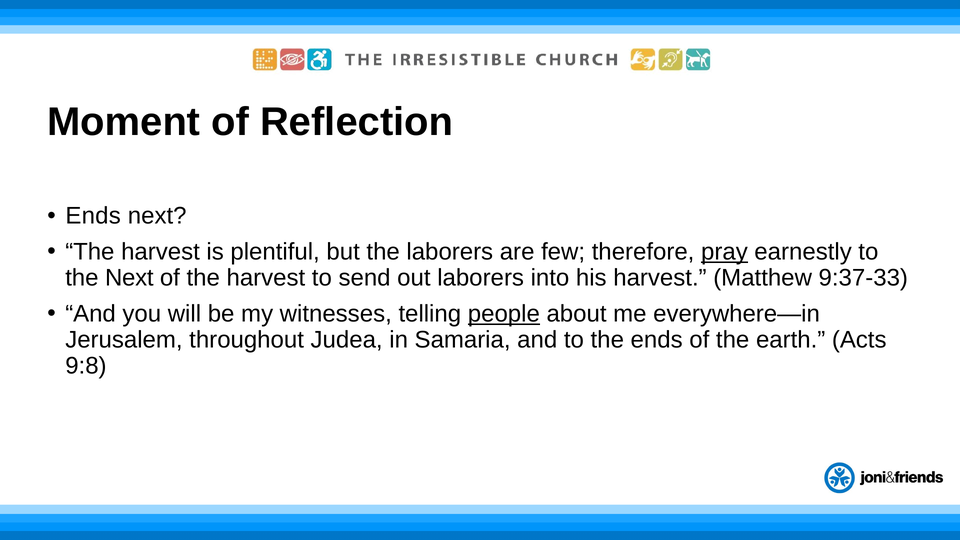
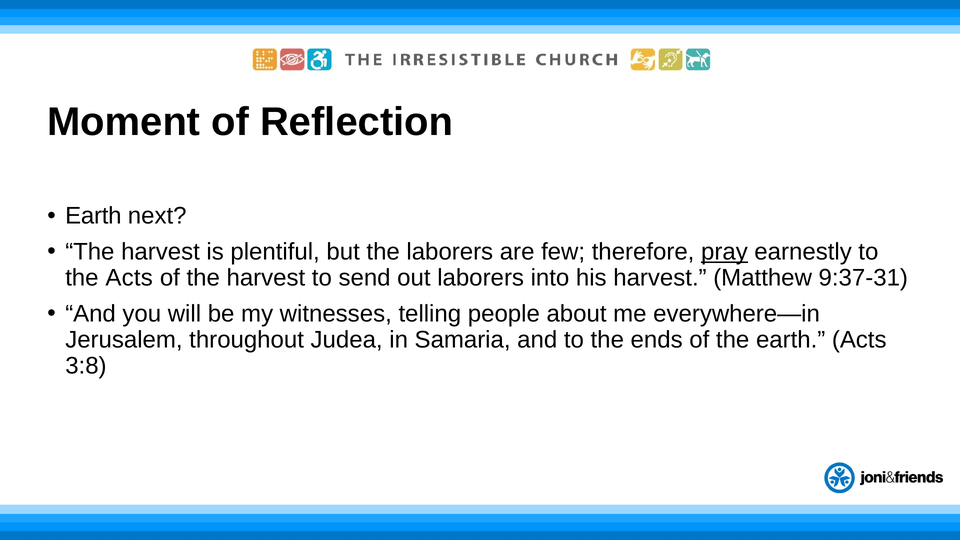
Ends: Ends -> Earth (93, 216)
the Next: Next -> Acts (129, 278)
9:37-33: 9:37-33 -> 9:37-31 (863, 278)
people underline: present -> none (504, 314)
9:8: 9:8 -> 3:8 (86, 366)
